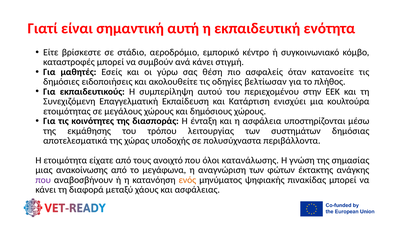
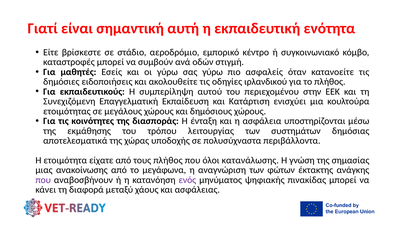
ανά κάνει: κάνει -> οδών (203, 62)
σας θέση: θέση -> γύρω (213, 72)
βελτίωσαν: βελτίωσαν -> ιρλανδικού (266, 82)
τους ανοιχτό: ανοιχτό -> πλήθος (168, 161)
ενός colour: orange -> purple (187, 180)
